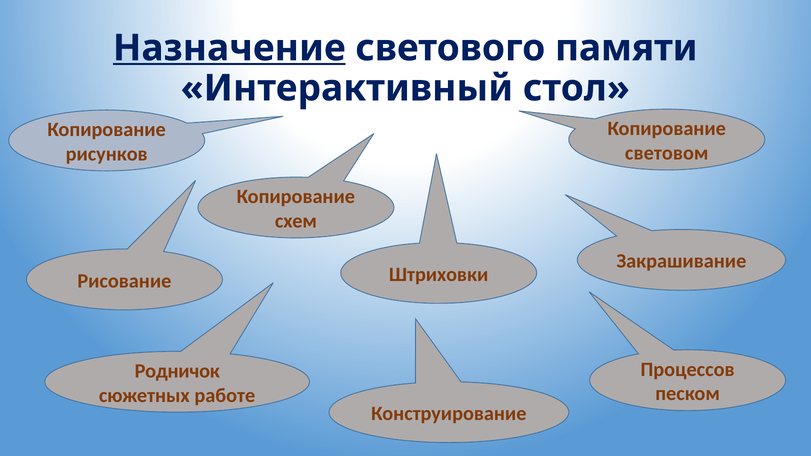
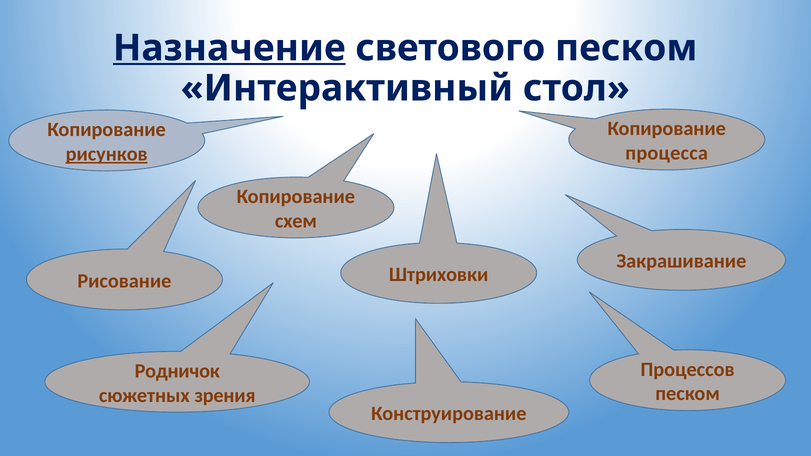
светового памяти: памяти -> песком (626, 48)
световом: световом -> процесса (667, 153)
рисунков underline: none -> present (107, 154)
работе: работе -> зрения (225, 395)
